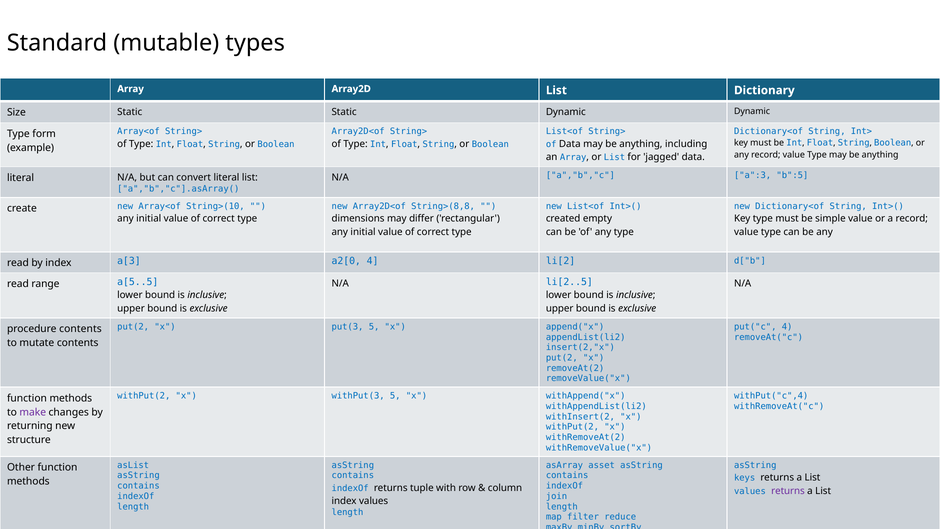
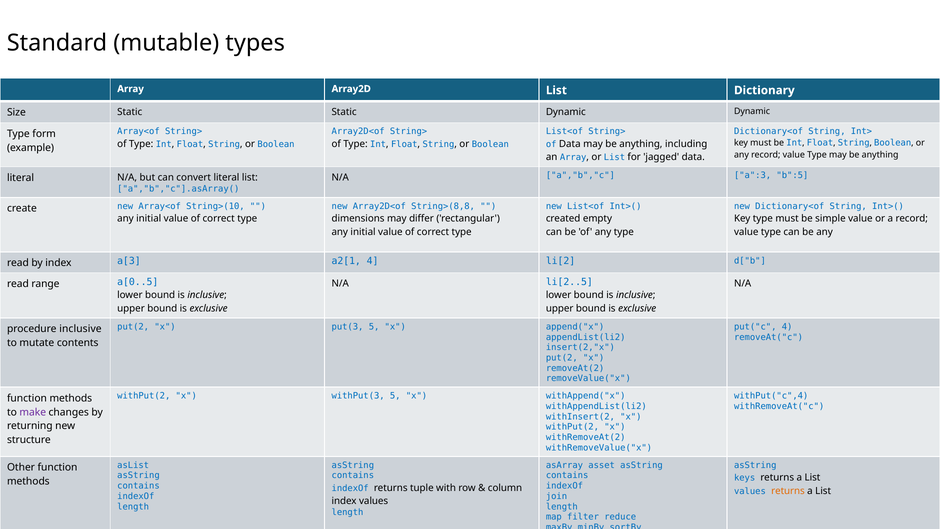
a2[0: a2[0 -> a2[1 (346, 261)
a[5..5: a[5..5 -> a[0..5 (138, 282)
procedure contents: contents -> inclusive (80, 329)
returns colour: purple -> orange (788, 491)
